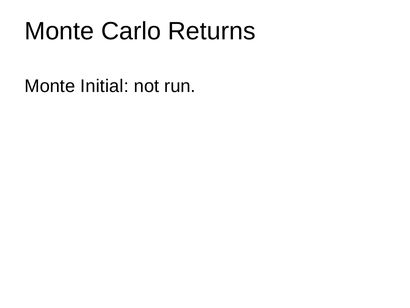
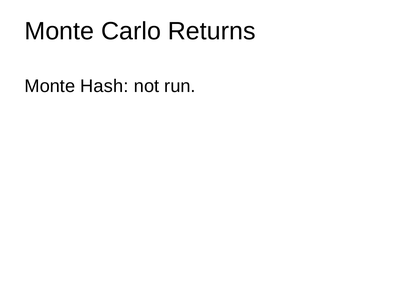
Initial: Initial -> Hash (104, 86)
